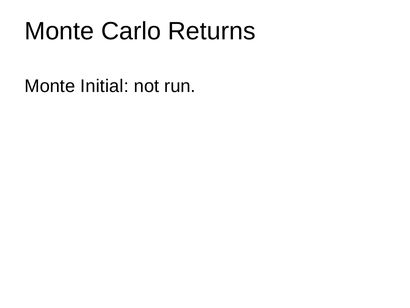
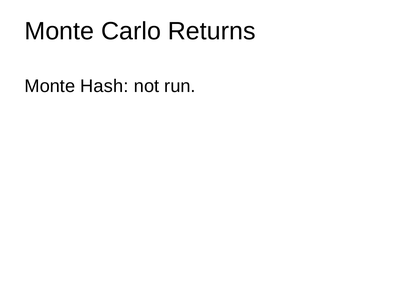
Initial: Initial -> Hash (104, 86)
